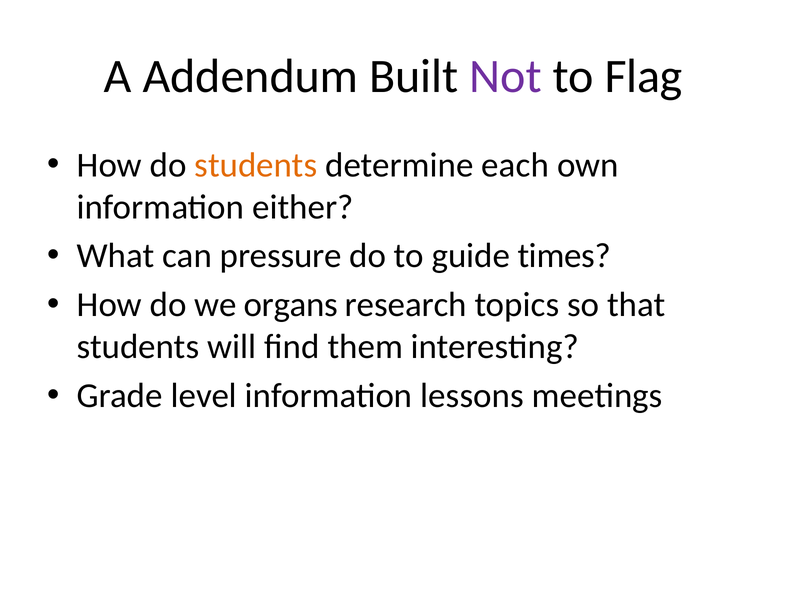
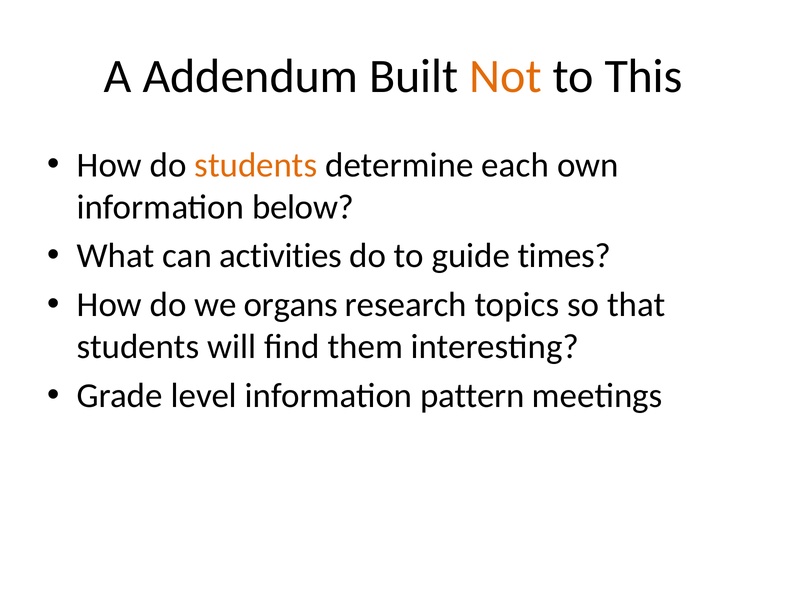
Not colour: purple -> orange (506, 76)
Flag: Flag -> This (644, 76)
either: either -> below (303, 207)
pressure: pressure -> activities (281, 256)
lessons: lessons -> pattern (472, 396)
